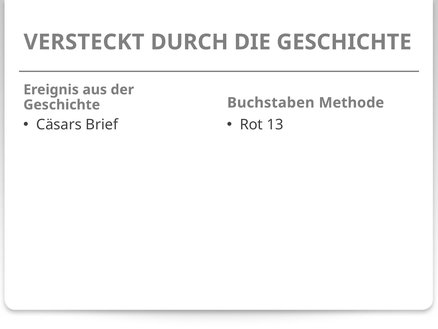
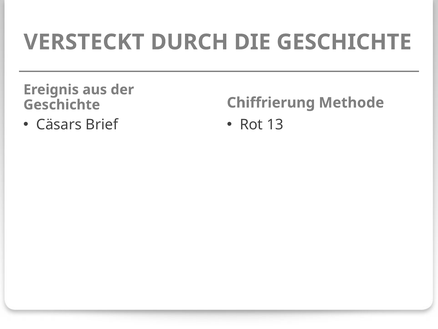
Buchstaben: Buchstaben -> Chiffrierung (271, 103)
